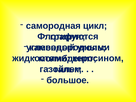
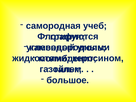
цикл: цикл -> учеб (95, 26)
